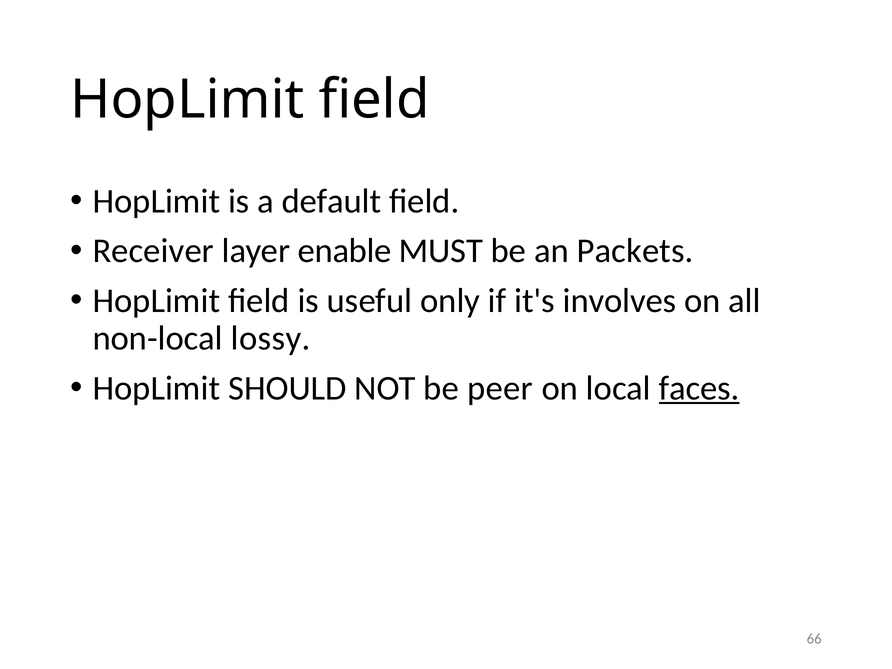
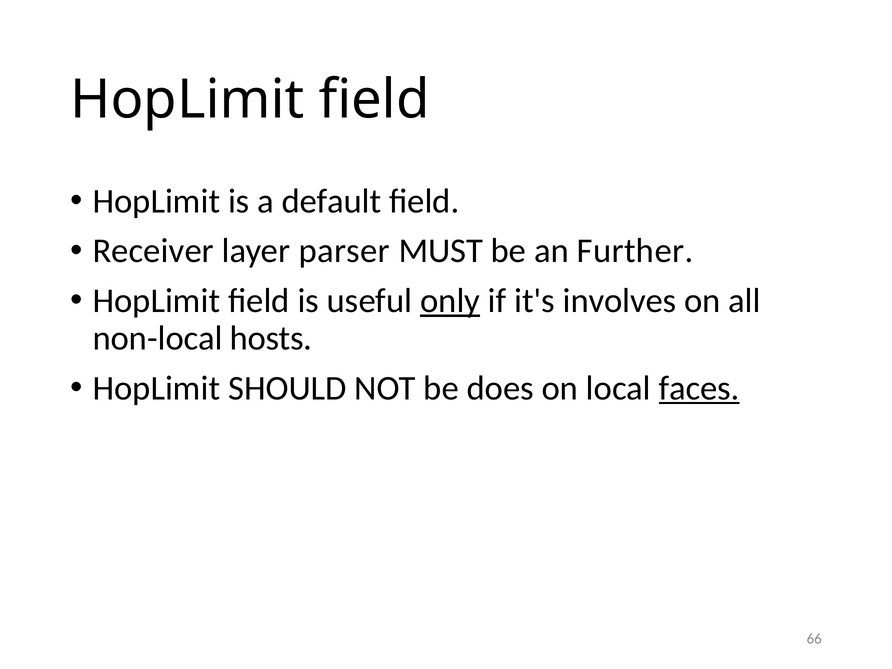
enable: enable -> parser (344, 251)
Packets: Packets -> Further (635, 251)
only underline: none -> present (450, 301)
lossy: lossy -> hosts (271, 338)
peer: peer -> does (500, 388)
